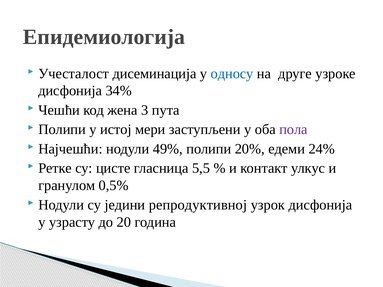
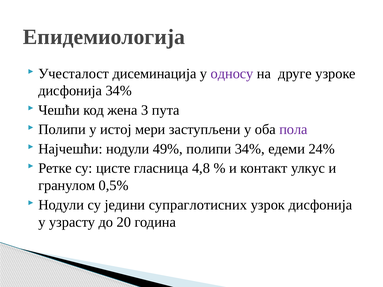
односу colour: blue -> purple (232, 74)
полипи 20%: 20% -> 34% (250, 149)
5,5: 5,5 -> 4,8 (201, 168)
репродуктивној: репродуктивној -> супраглотисних (198, 205)
